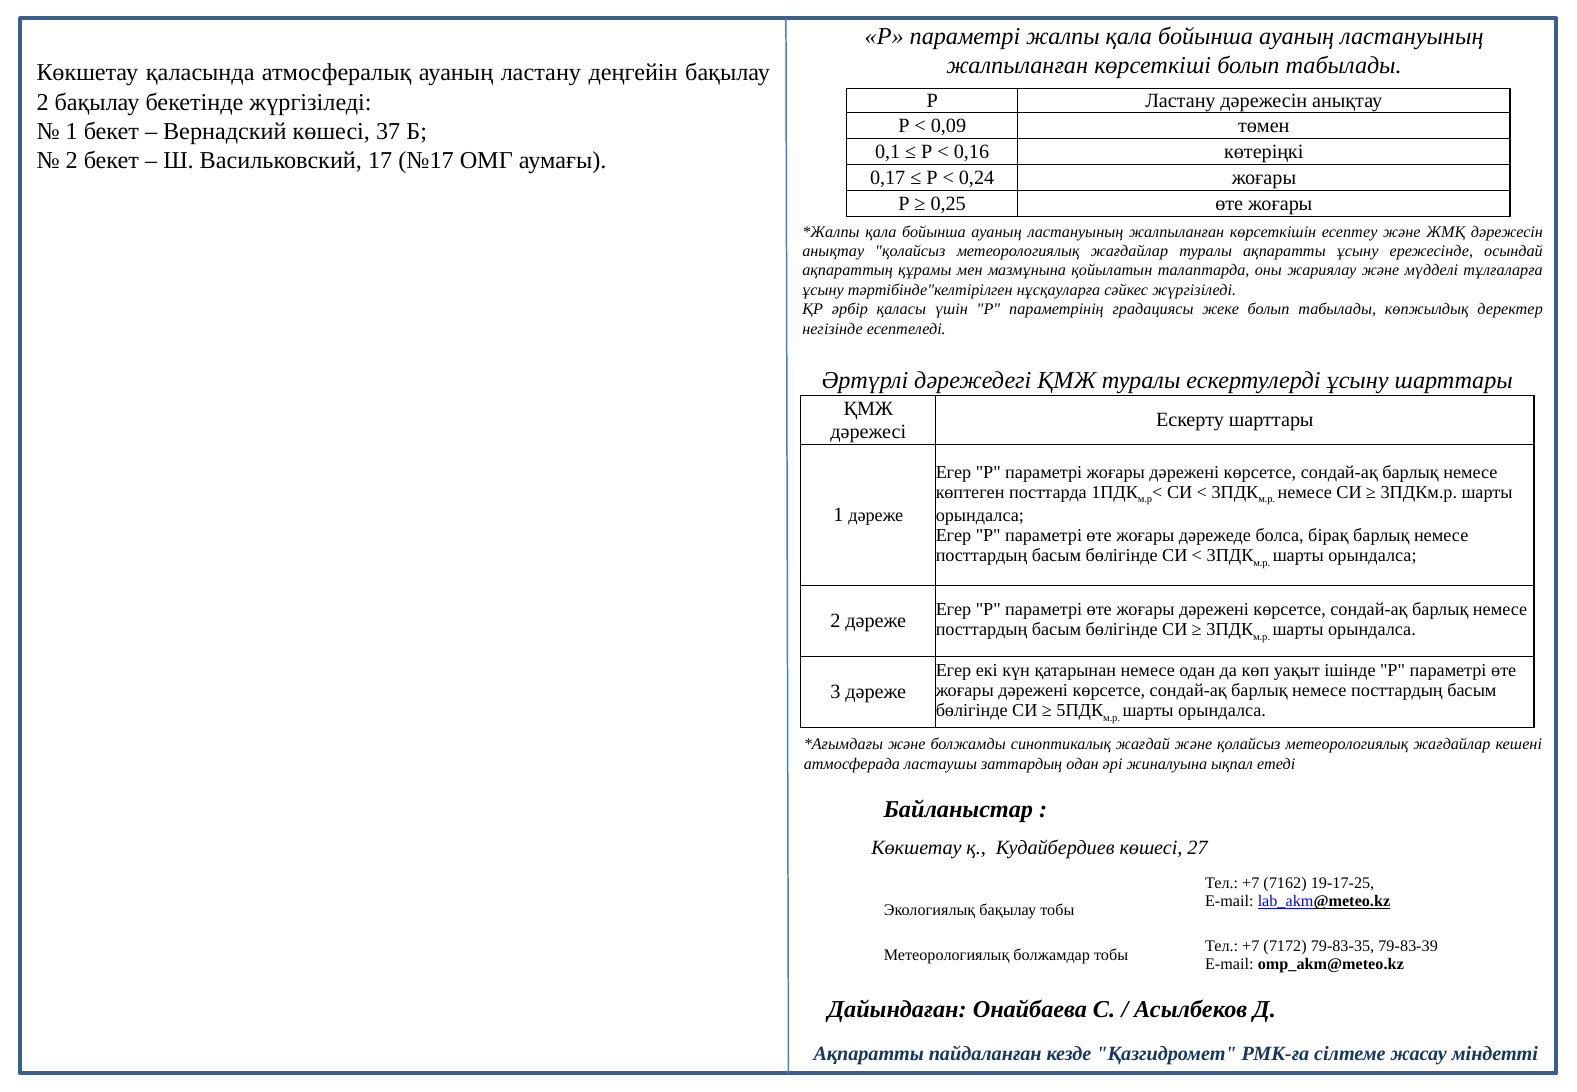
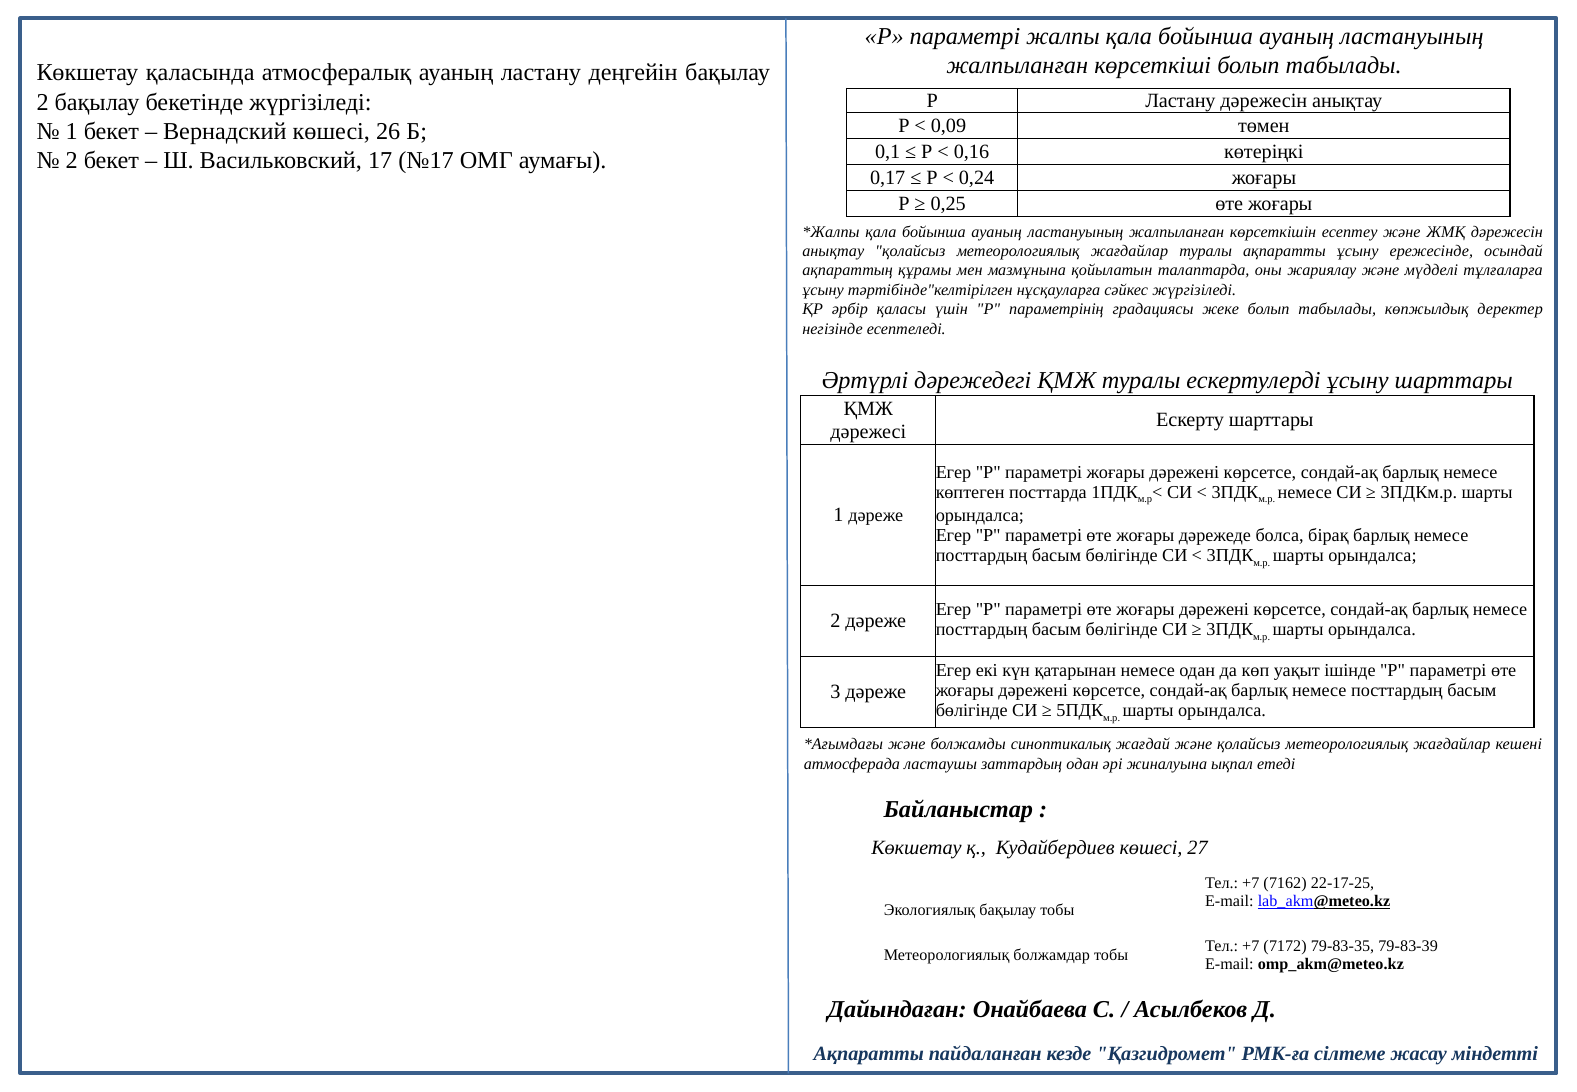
37: 37 -> 26 (388, 131)
19-17-25: 19-17-25 -> 22-17-25 (1343, 883)
